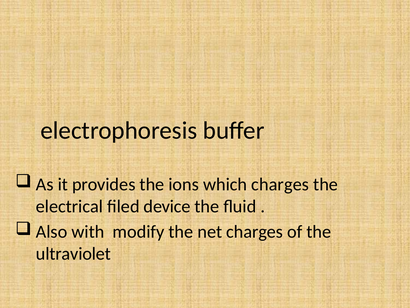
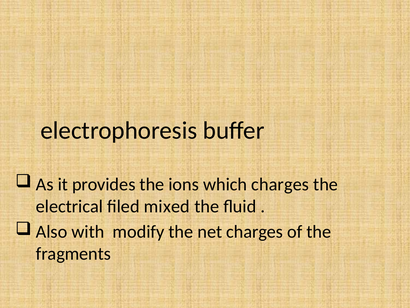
device: device -> mixed (167, 206)
ultraviolet: ultraviolet -> fragments (73, 253)
